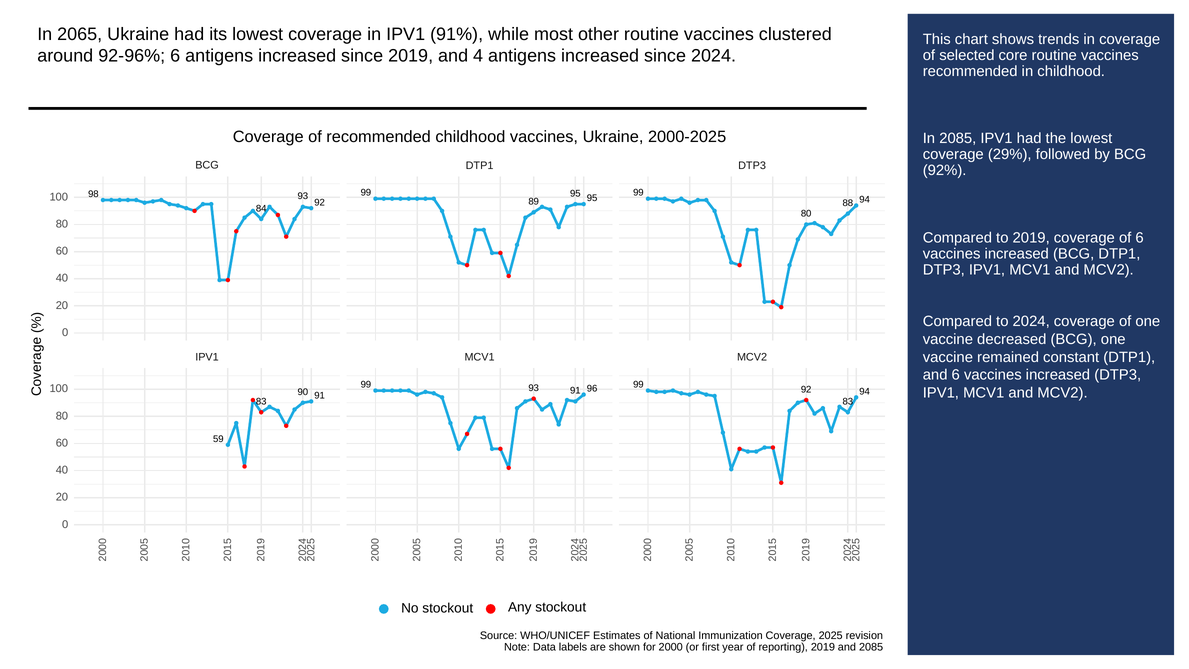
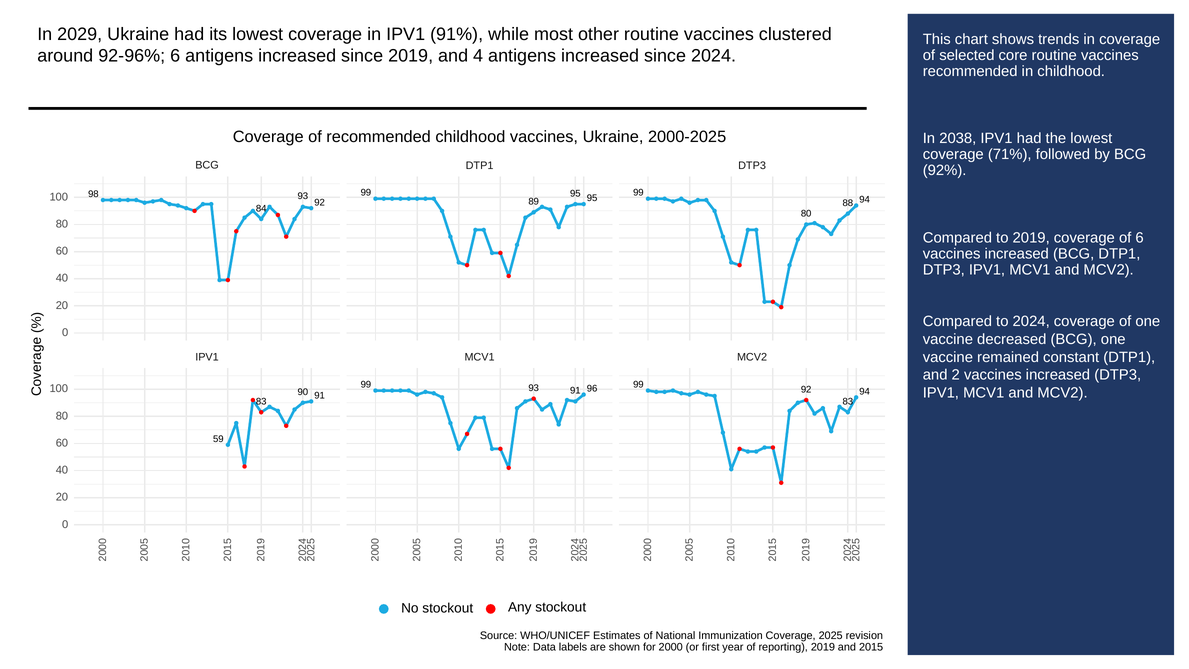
2065: 2065 -> 2029 (80, 34)
In 2085: 2085 -> 2038 (958, 138)
29%: 29% -> 71% (1010, 154)
and 6: 6 -> 2 (956, 375)
and 2085: 2085 -> 2015 (871, 647)
